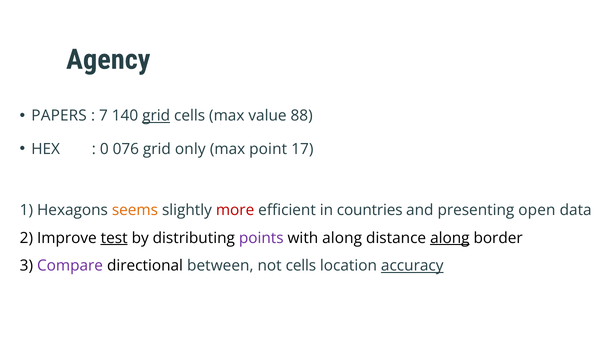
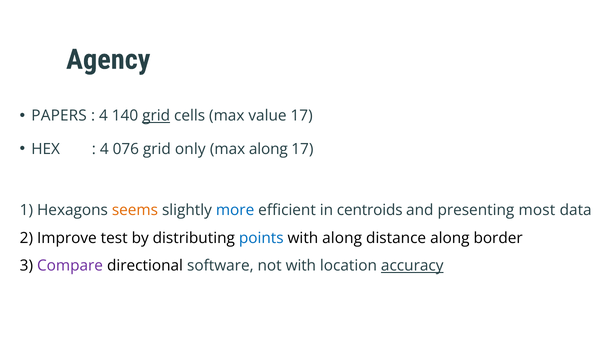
7: 7 -> 4 (103, 116)
value 88: 88 -> 17 (302, 116)
0: 0 -> 4 (104, 149)
max point: point -> along (268, 149)
more colour: red -> blue (235, 210)
countries: countries -> centroids (370, 210)
open: open -> most (537, 210)
test underline: present -> none (114, 238)
points colour: purple -> blue (261, 238)
along underline: present -> none (450, 238)
between: between -> software (220, 266)
not cells: cells -> with (301, 266)
